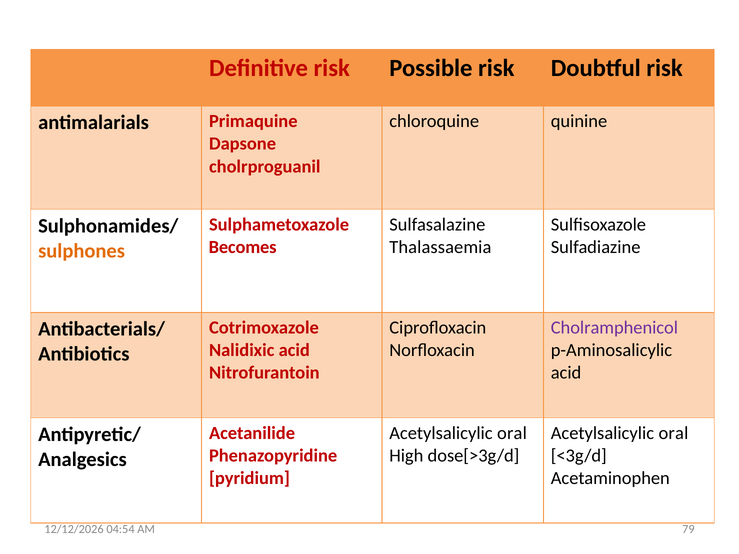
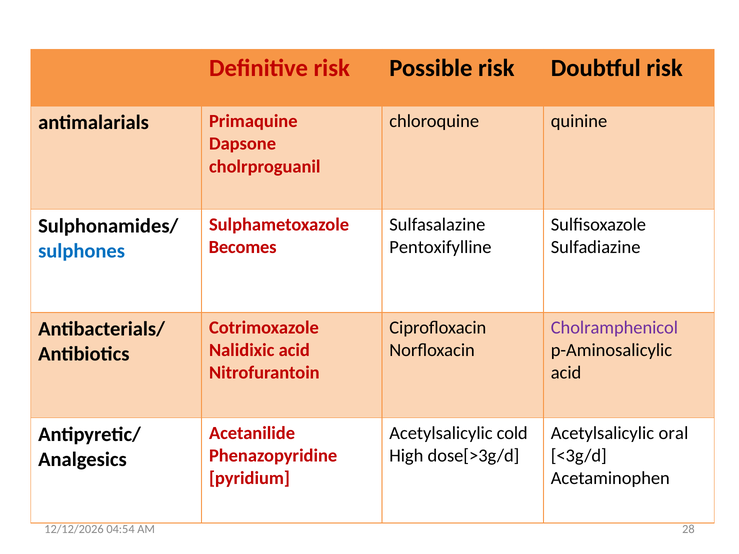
Thalassaemia: Thalassaemia -> Pentoxifylline (440, 247)
sulphones colour: orange -> blue (82, 251)
oral: oral -> cold (512, 433)
79: 79 -> 28 (688, 529)
